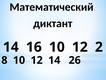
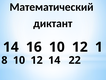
2: 2 -> 1 (99, 47)
26: 26 -> 22 (75, 60)
